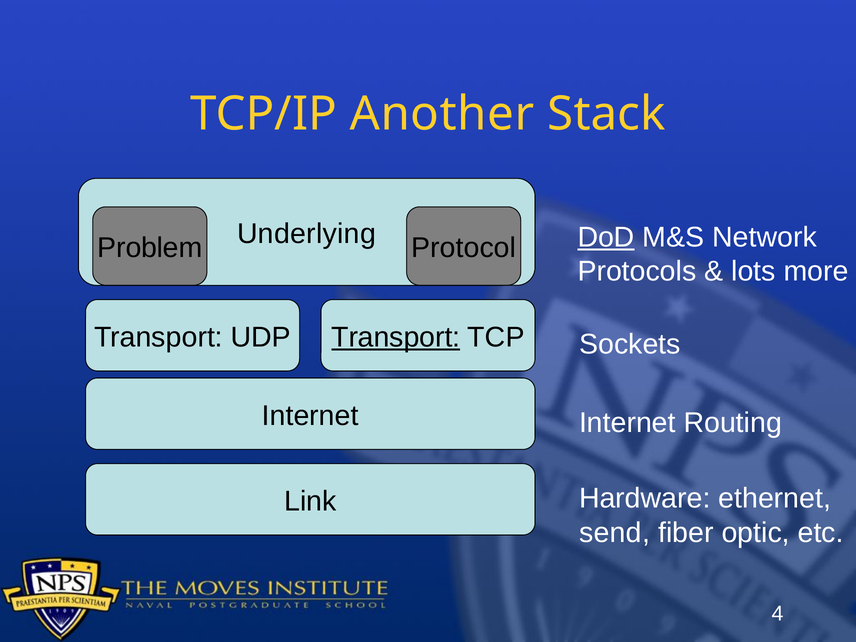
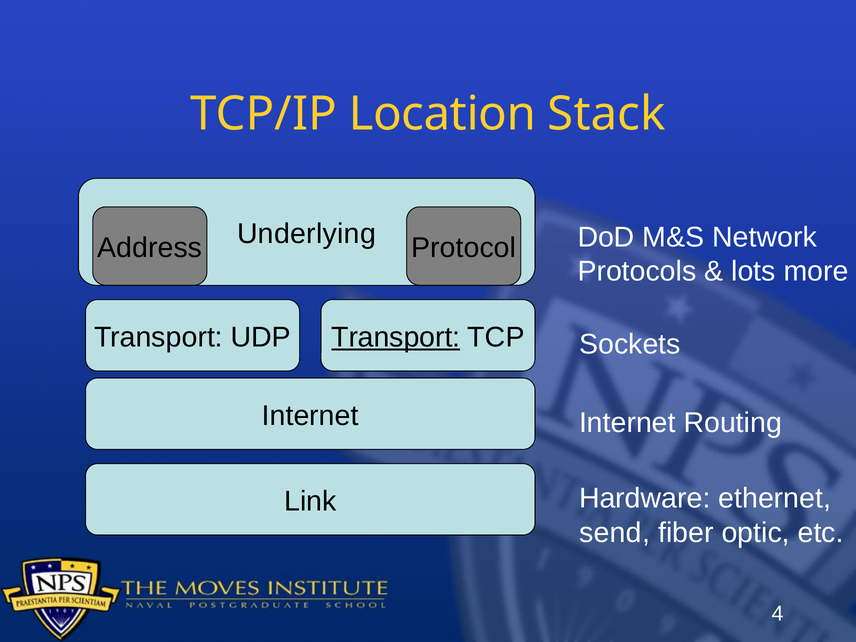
Another: Another -> Location (442, 114)
DoD underline: present -> none (606, 237)
Problem: Problem -> Address (150, 248)
